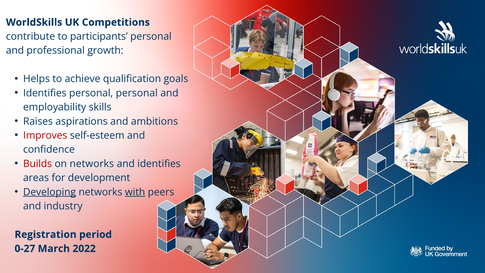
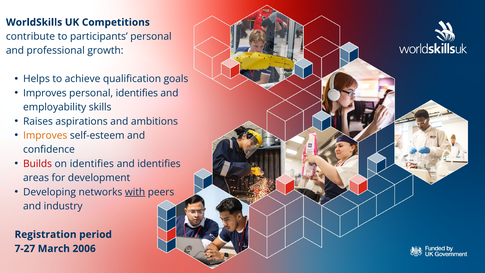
Identifies: Identifies -> Improves (45, 93)
personal personal: personal -> identifies (137, 93)
Improves colour: red -> orange (45, 135)
on networks: networks -> identifies (92, 164)
Developing underline: present -> none (50, 192)
0-27: 0-27 -> 7-27 (25, 248)
2022: 2022 -> 2006 (84, 248)
